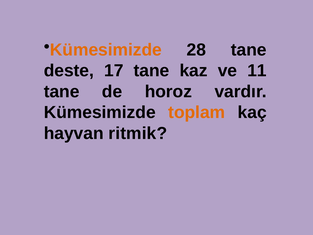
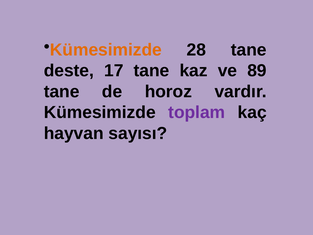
11: 11 -> 89 (257, 71)
toplam colour: orange -> purple (197, 112)
ritmik: ritmik -> sayısı (138, 133)
